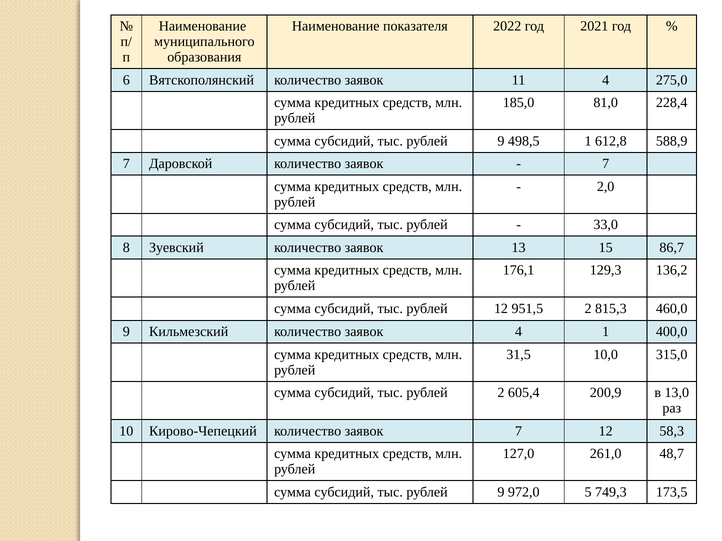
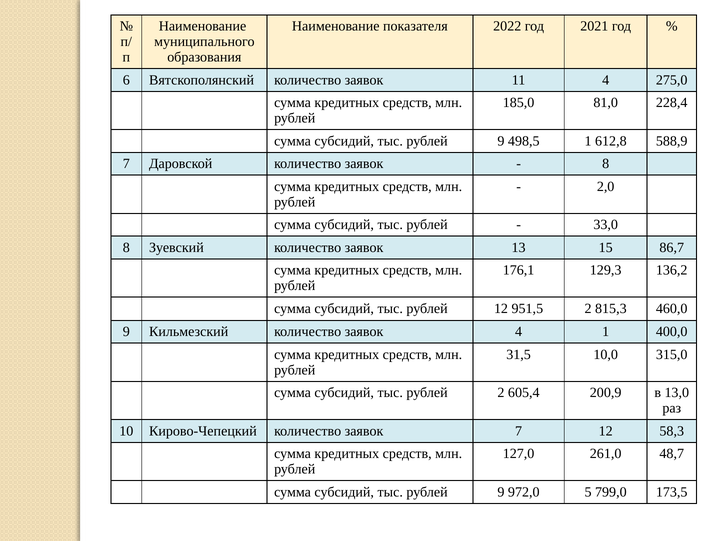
7: 7 -> 8 (606, 164)
749,3: 749,3 -> 799,0 (611, 493)
